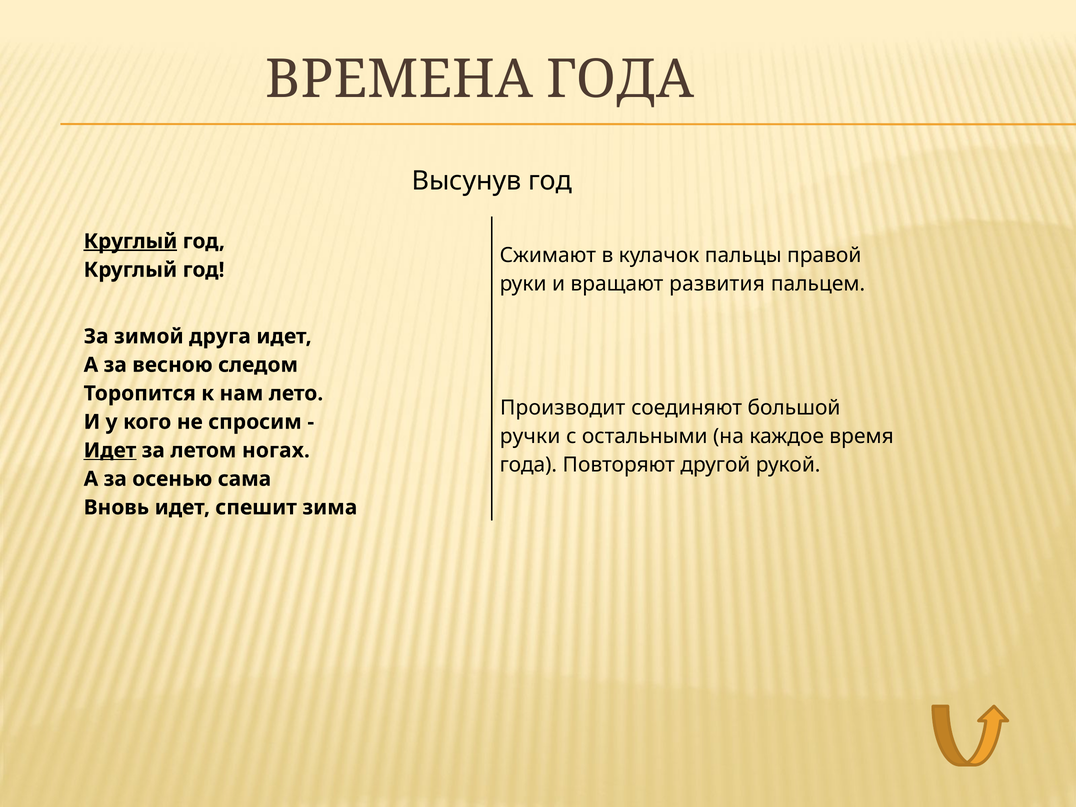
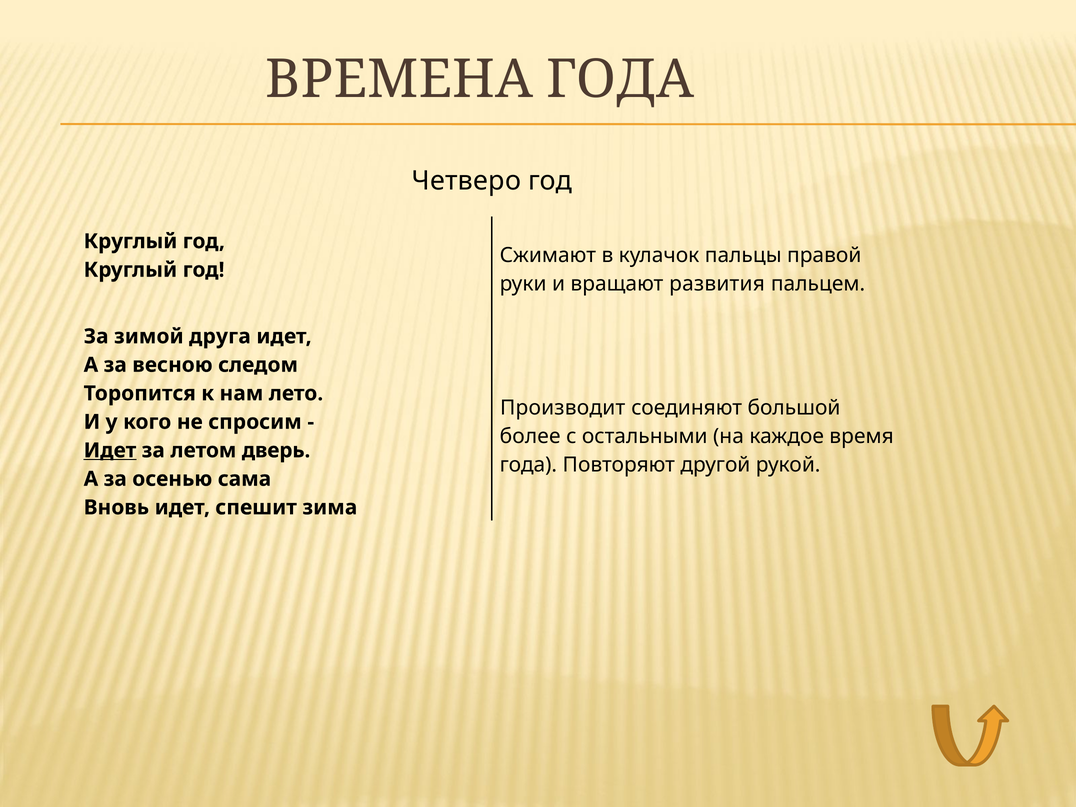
Высунув: Высунув -> Четверо (466, 181)
Круглый underline: present -> none (131, 241)
ручки: ручки -> более (530, 436)
ногах: ногах -> дверь (276, 450)
